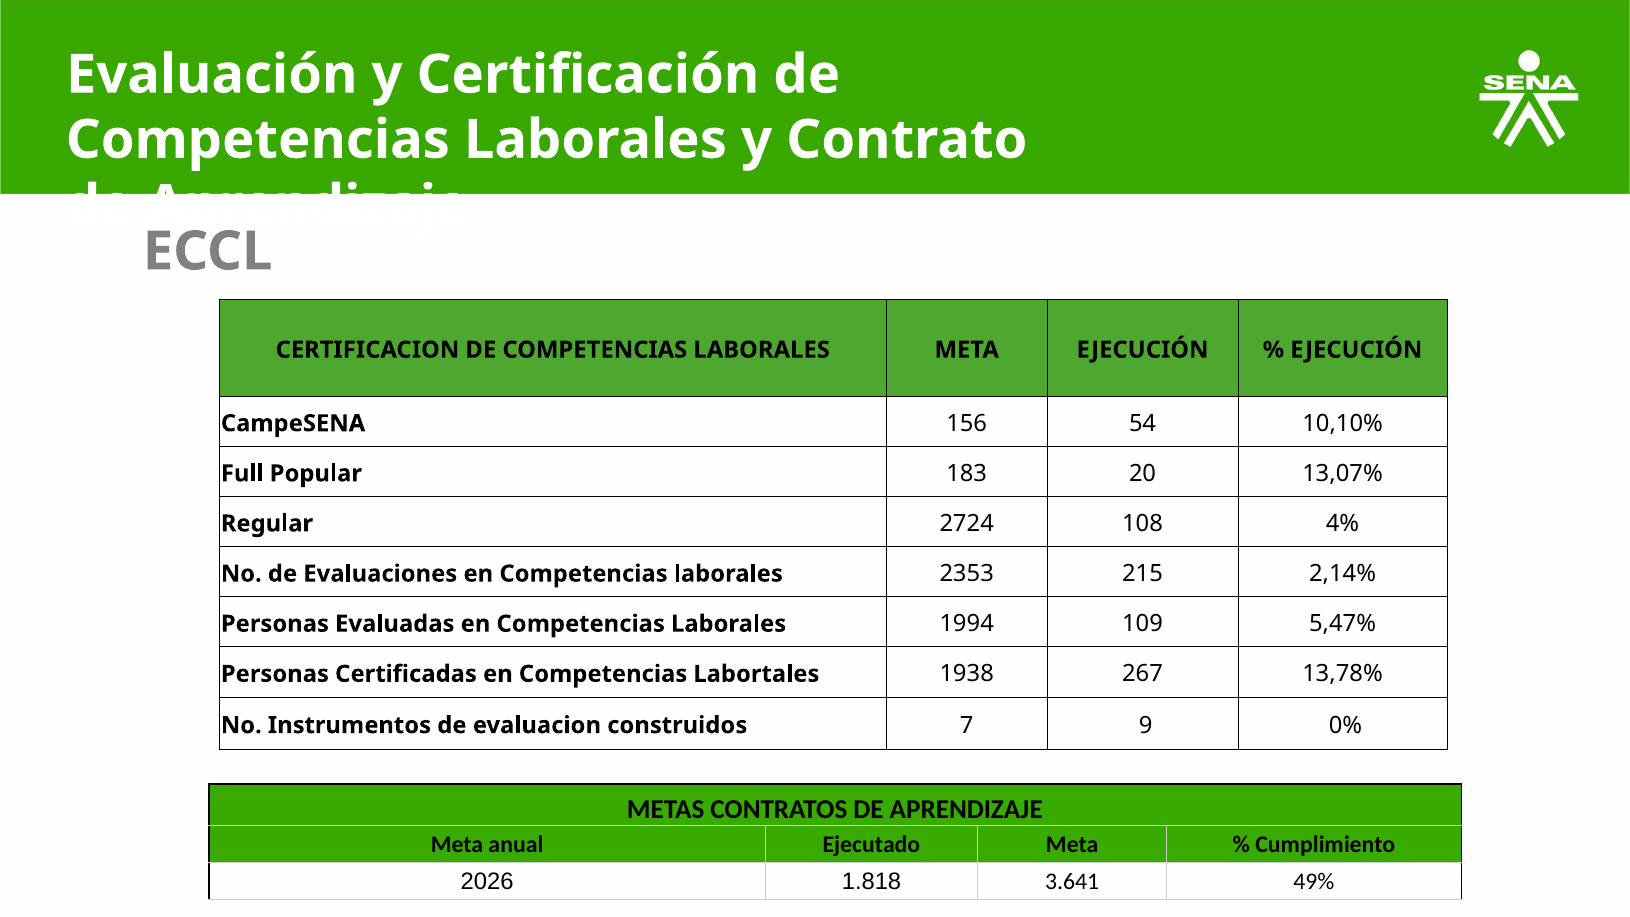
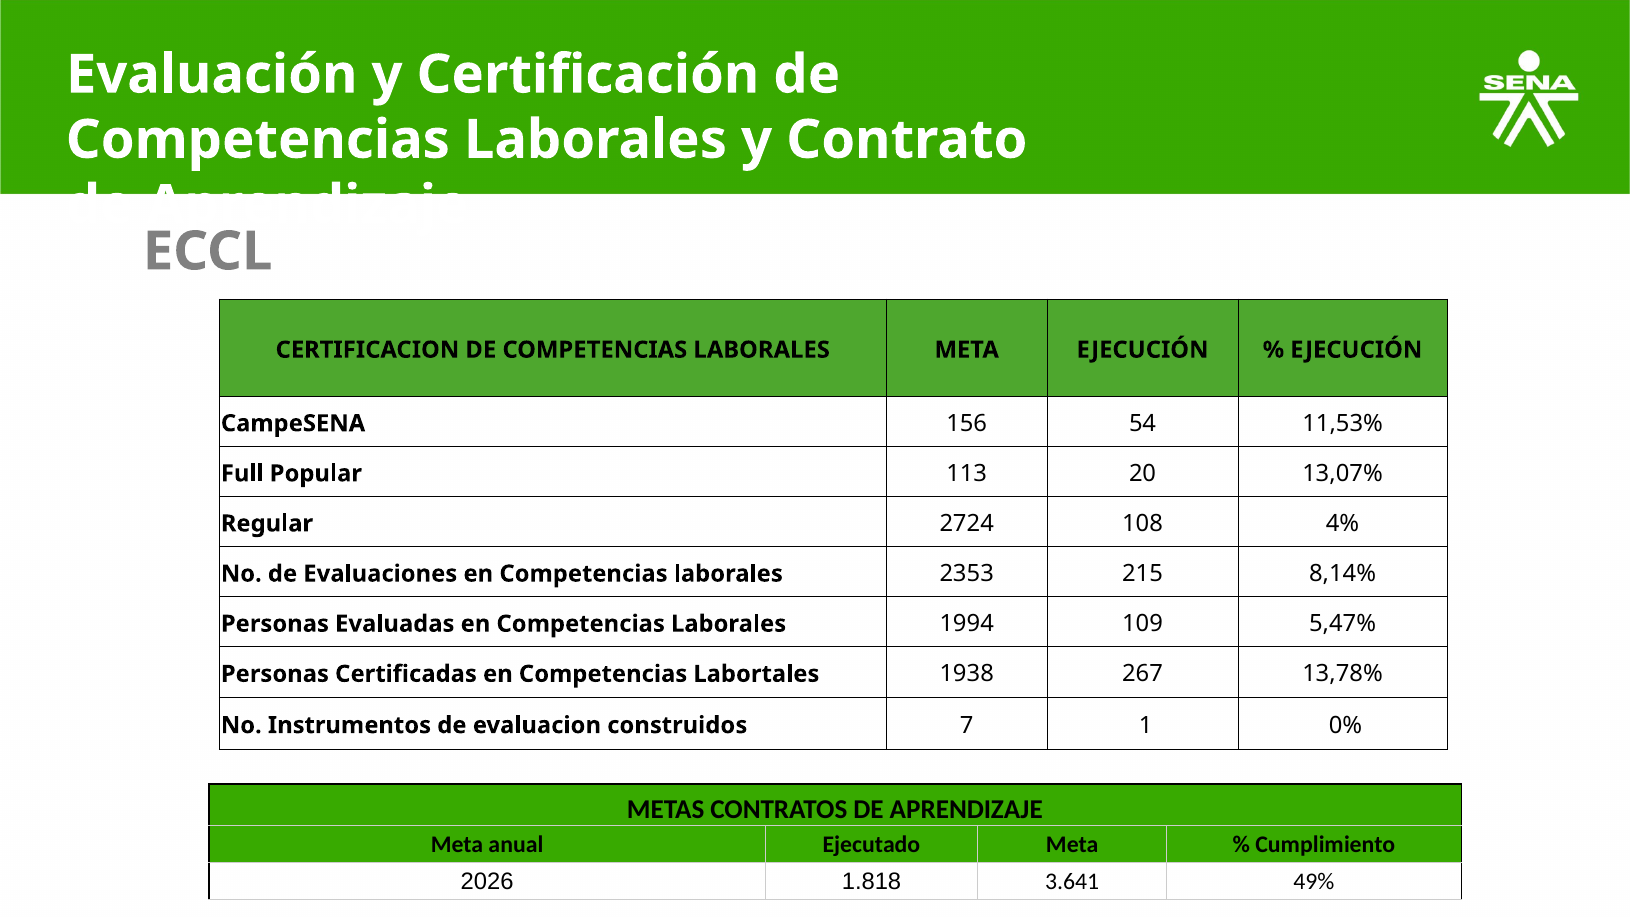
10,10%: 10,10% -> 11,53% (1343, 423)
183: 183 -> 113 (967, 473)
2,14%: 2,14% -> 8,14% (1343, 574)
9: 9 -> 1 (1146, 725)
